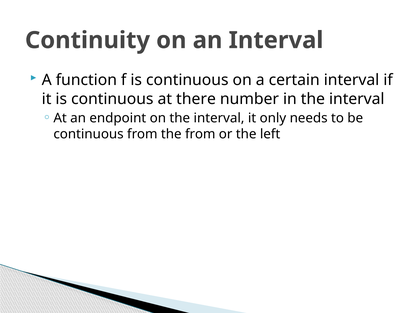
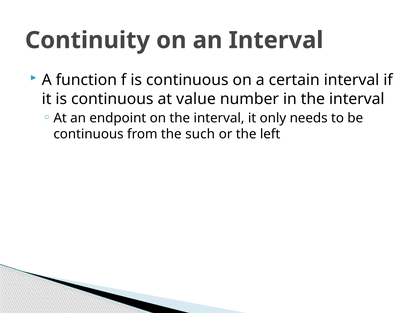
there: there -> value (196, 99)
the from: from -> such (200, 134)
